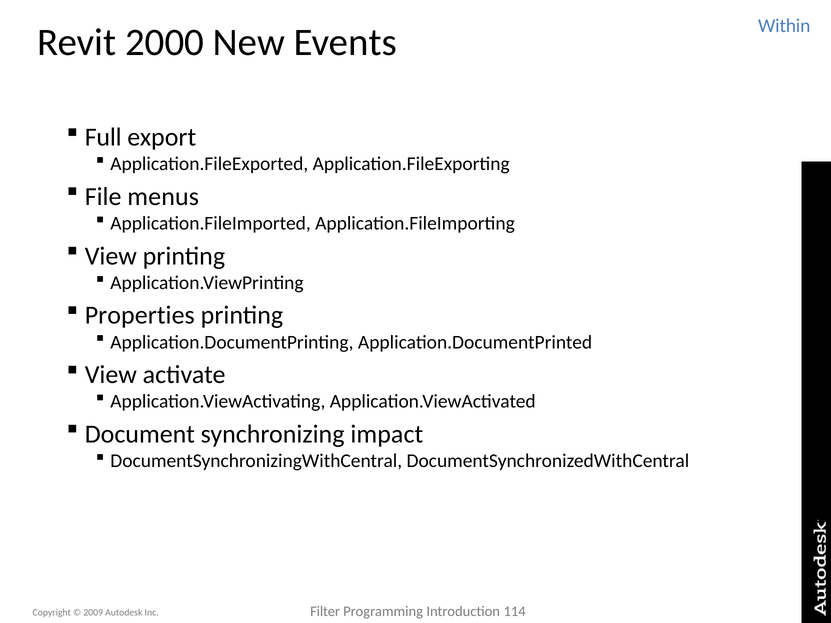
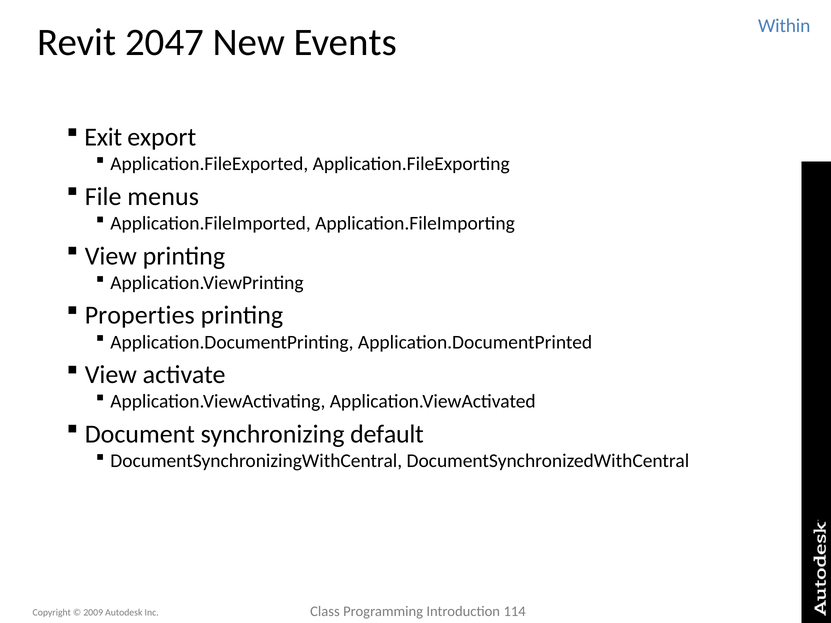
2000: 2000 -> 2047 (165, 43)
Full: Full -> Exit (103, 137)
impact: impact -> default (387, 434)
Filter: Filter -> Class (325, 612)
